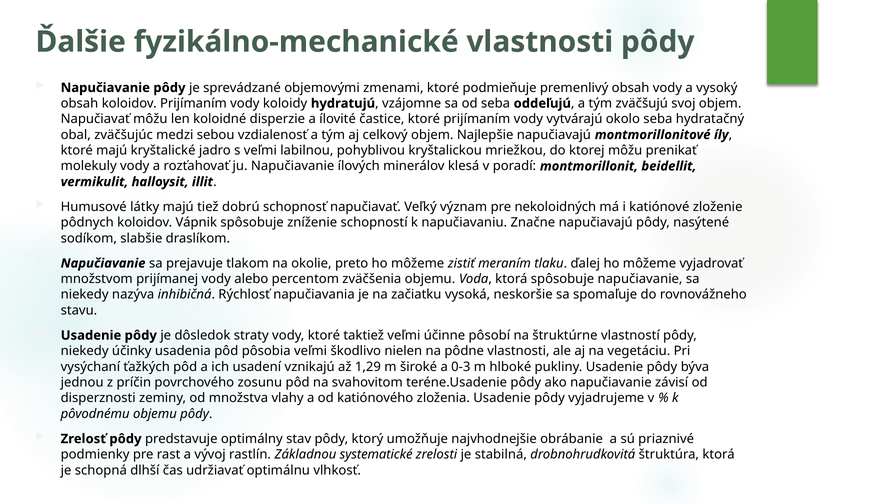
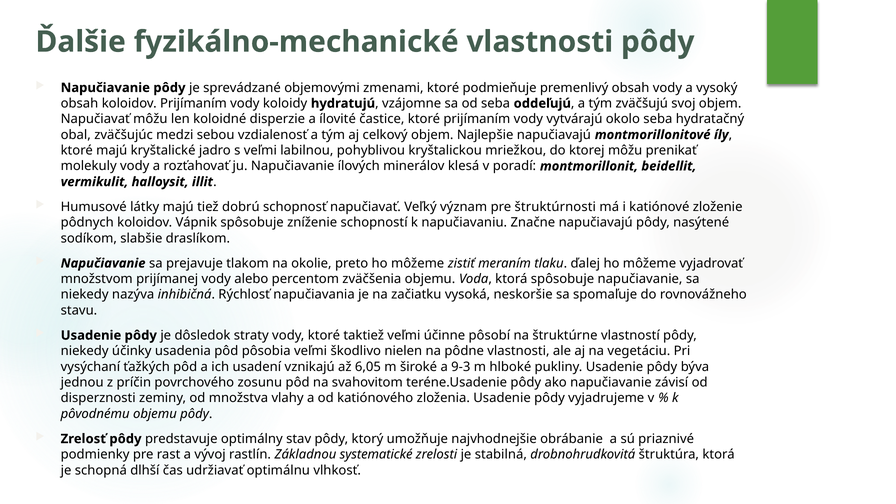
nekoloidných: nekoloidných -> štruktúrnosti (555, 207)
1,29: 1,29 -> 6,05 (368, 367)
0-3: 0-3 -> 9-3 (461, 367)
